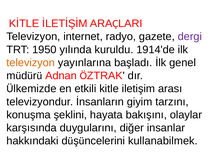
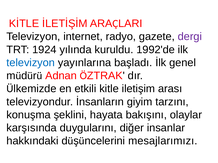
1950: 1950 -> 1924 (44, 50)
1914'de: 1914'de -> 1992'de (156, 50)
televizyon colour: orange -> blue (31, 63)
kullanabilmek: kullanabilmek -> mesajlarımızı (163, 141)
